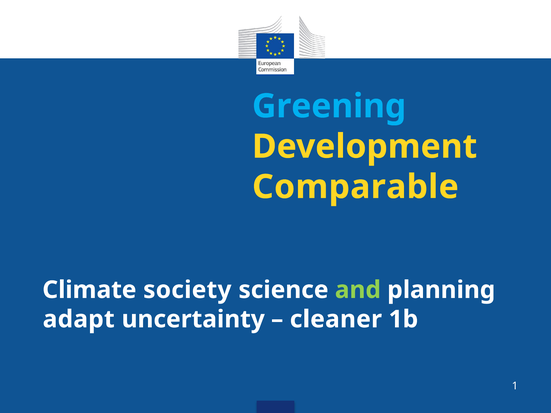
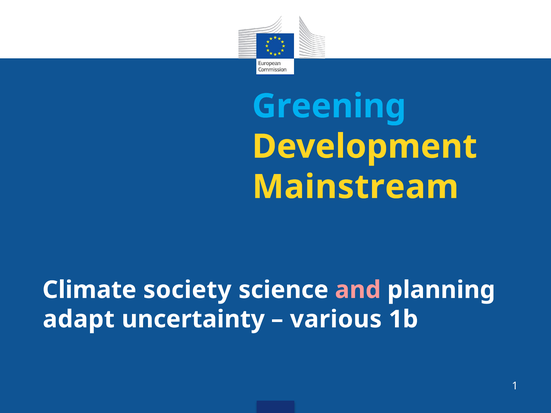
Comparable: Comparable -> Mainstream (355, 187)
and colour: light green -> pink (358, 290)
cleaner: cleaner -> various (336, 319)
